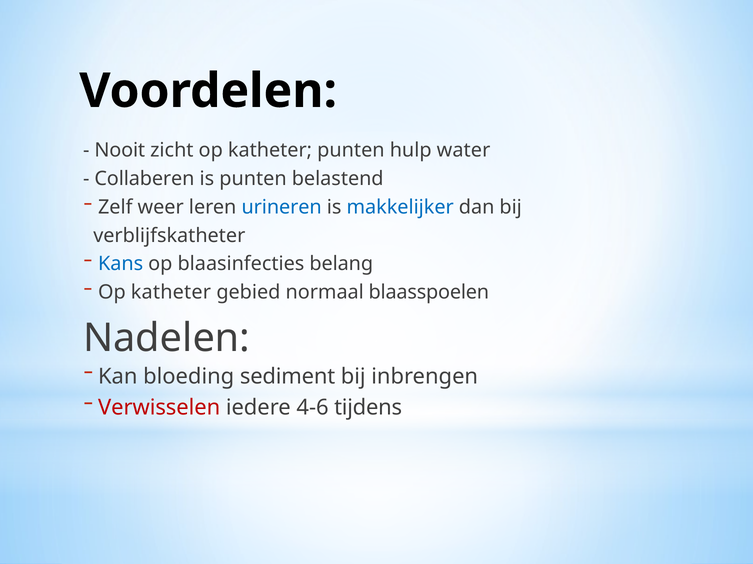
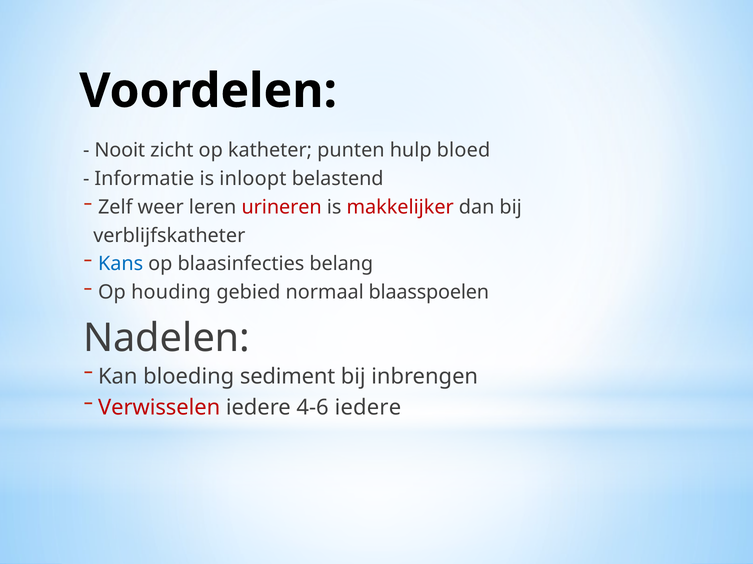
water: water -> bloed (463, 151)
Collaberen: Collaberen -> Informatie (144, 179)
is punten: punten -> inloopt (253, 179)
urineren colour: blue -> red (282, 207)
makkelijker colour: blue -> red (400, 207)
katheter: katheter -> houding (171, 293)
4-6 tijdens: tijdens -> iedere (368, 408)
